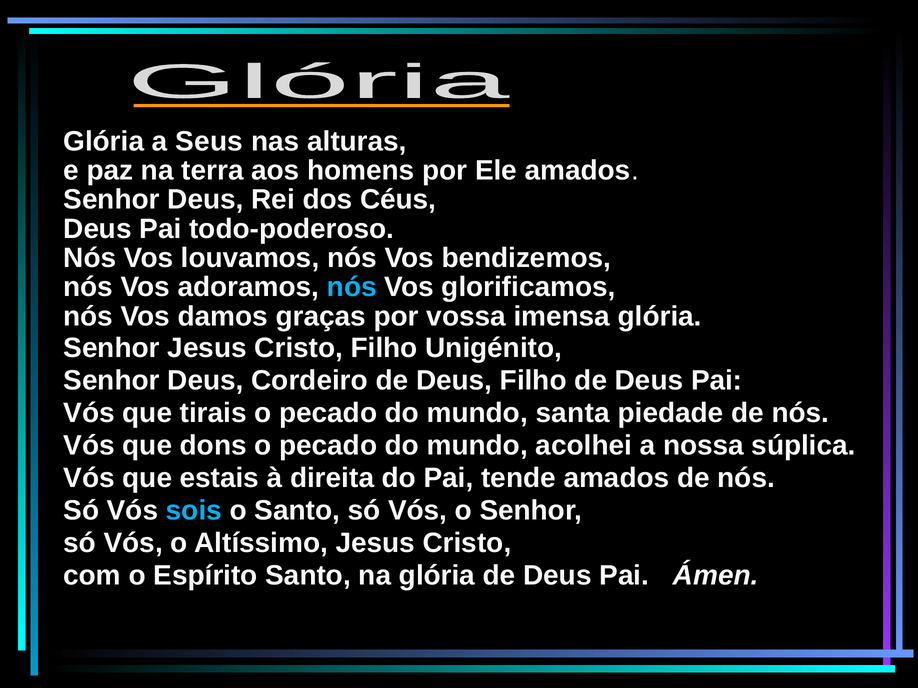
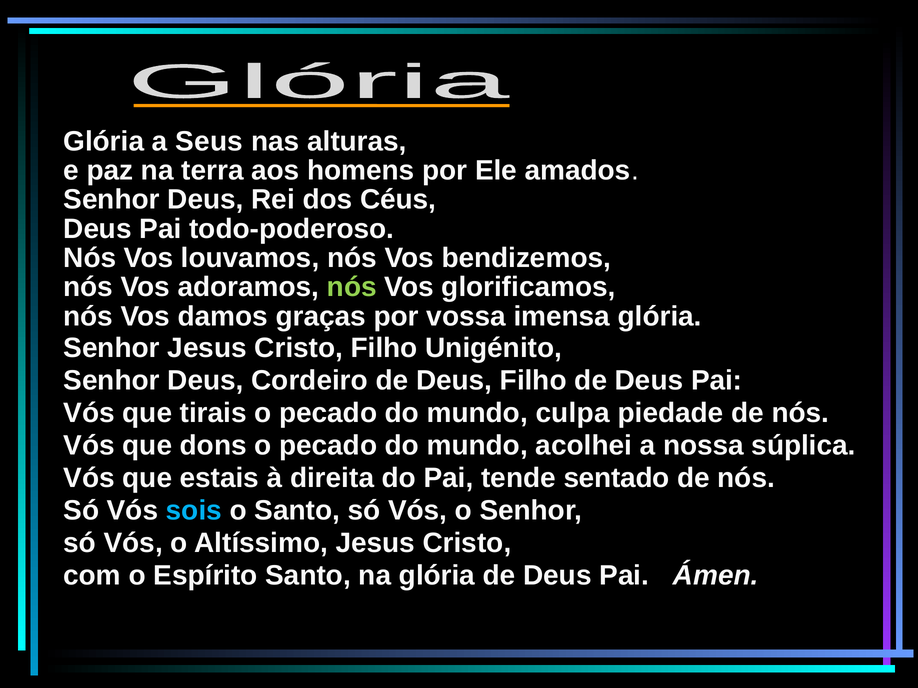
nós colour: light blue -> light green (352, 287)
santa: santa -> culpa (573, 413)
tende amados: amados -> sentado (617, 478)
